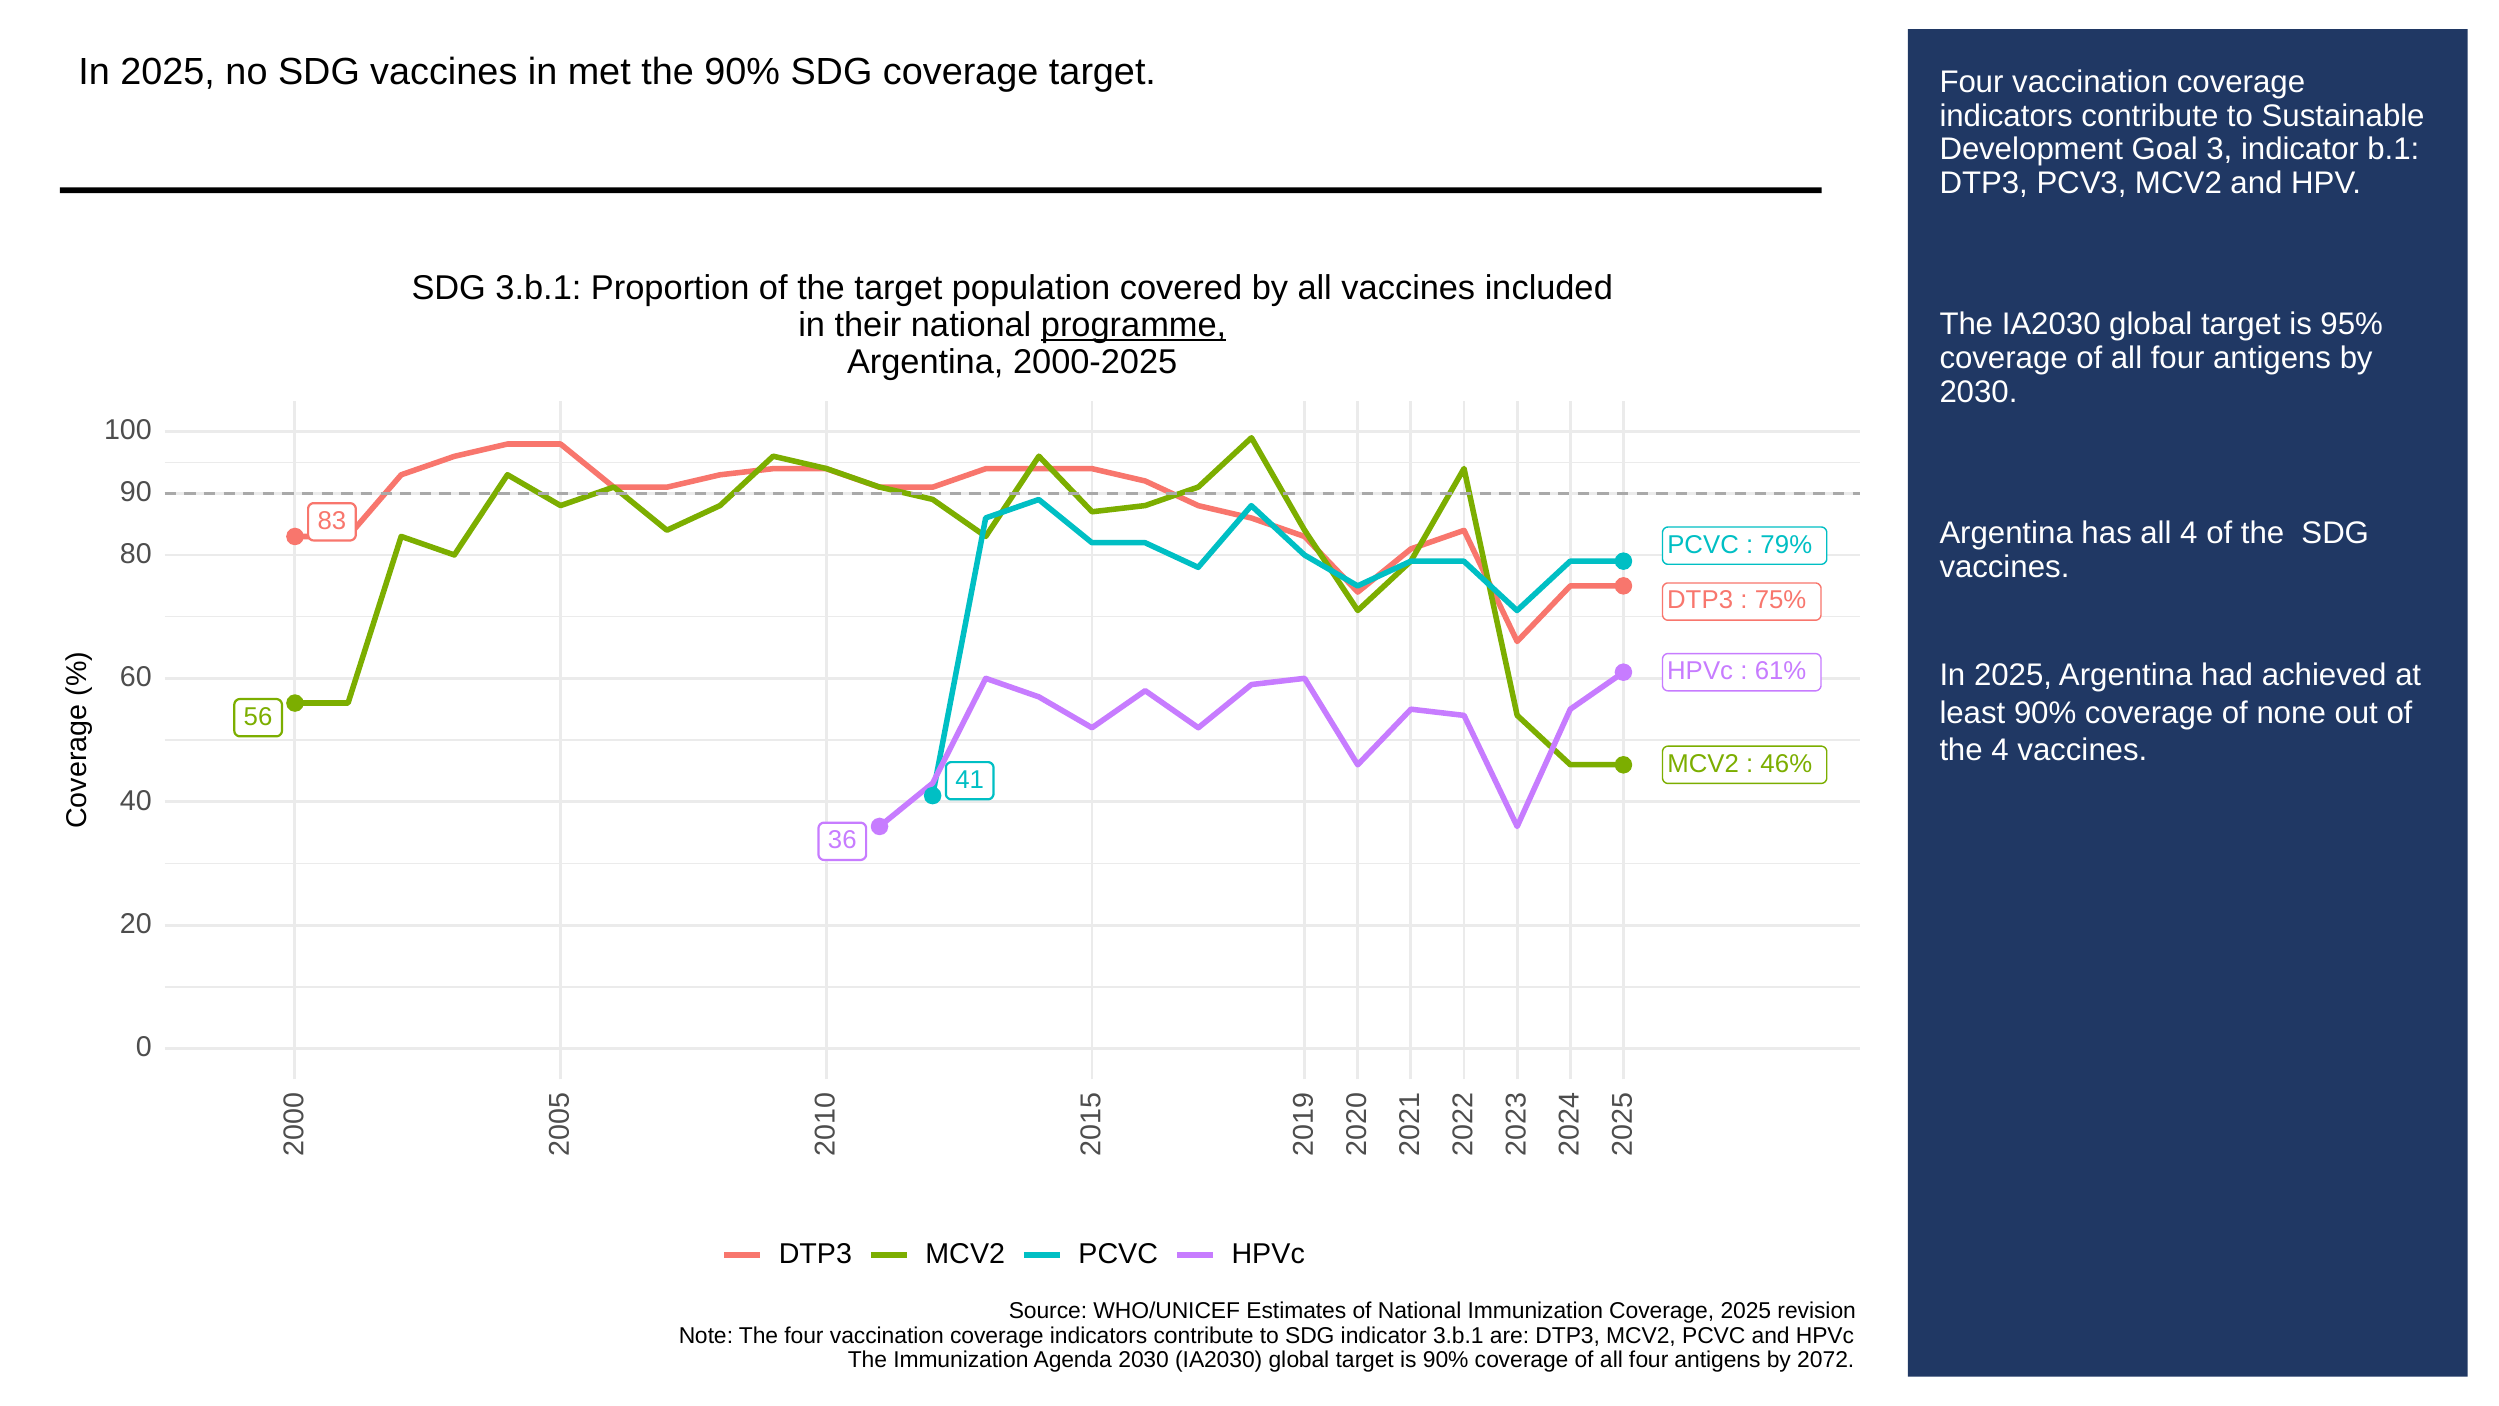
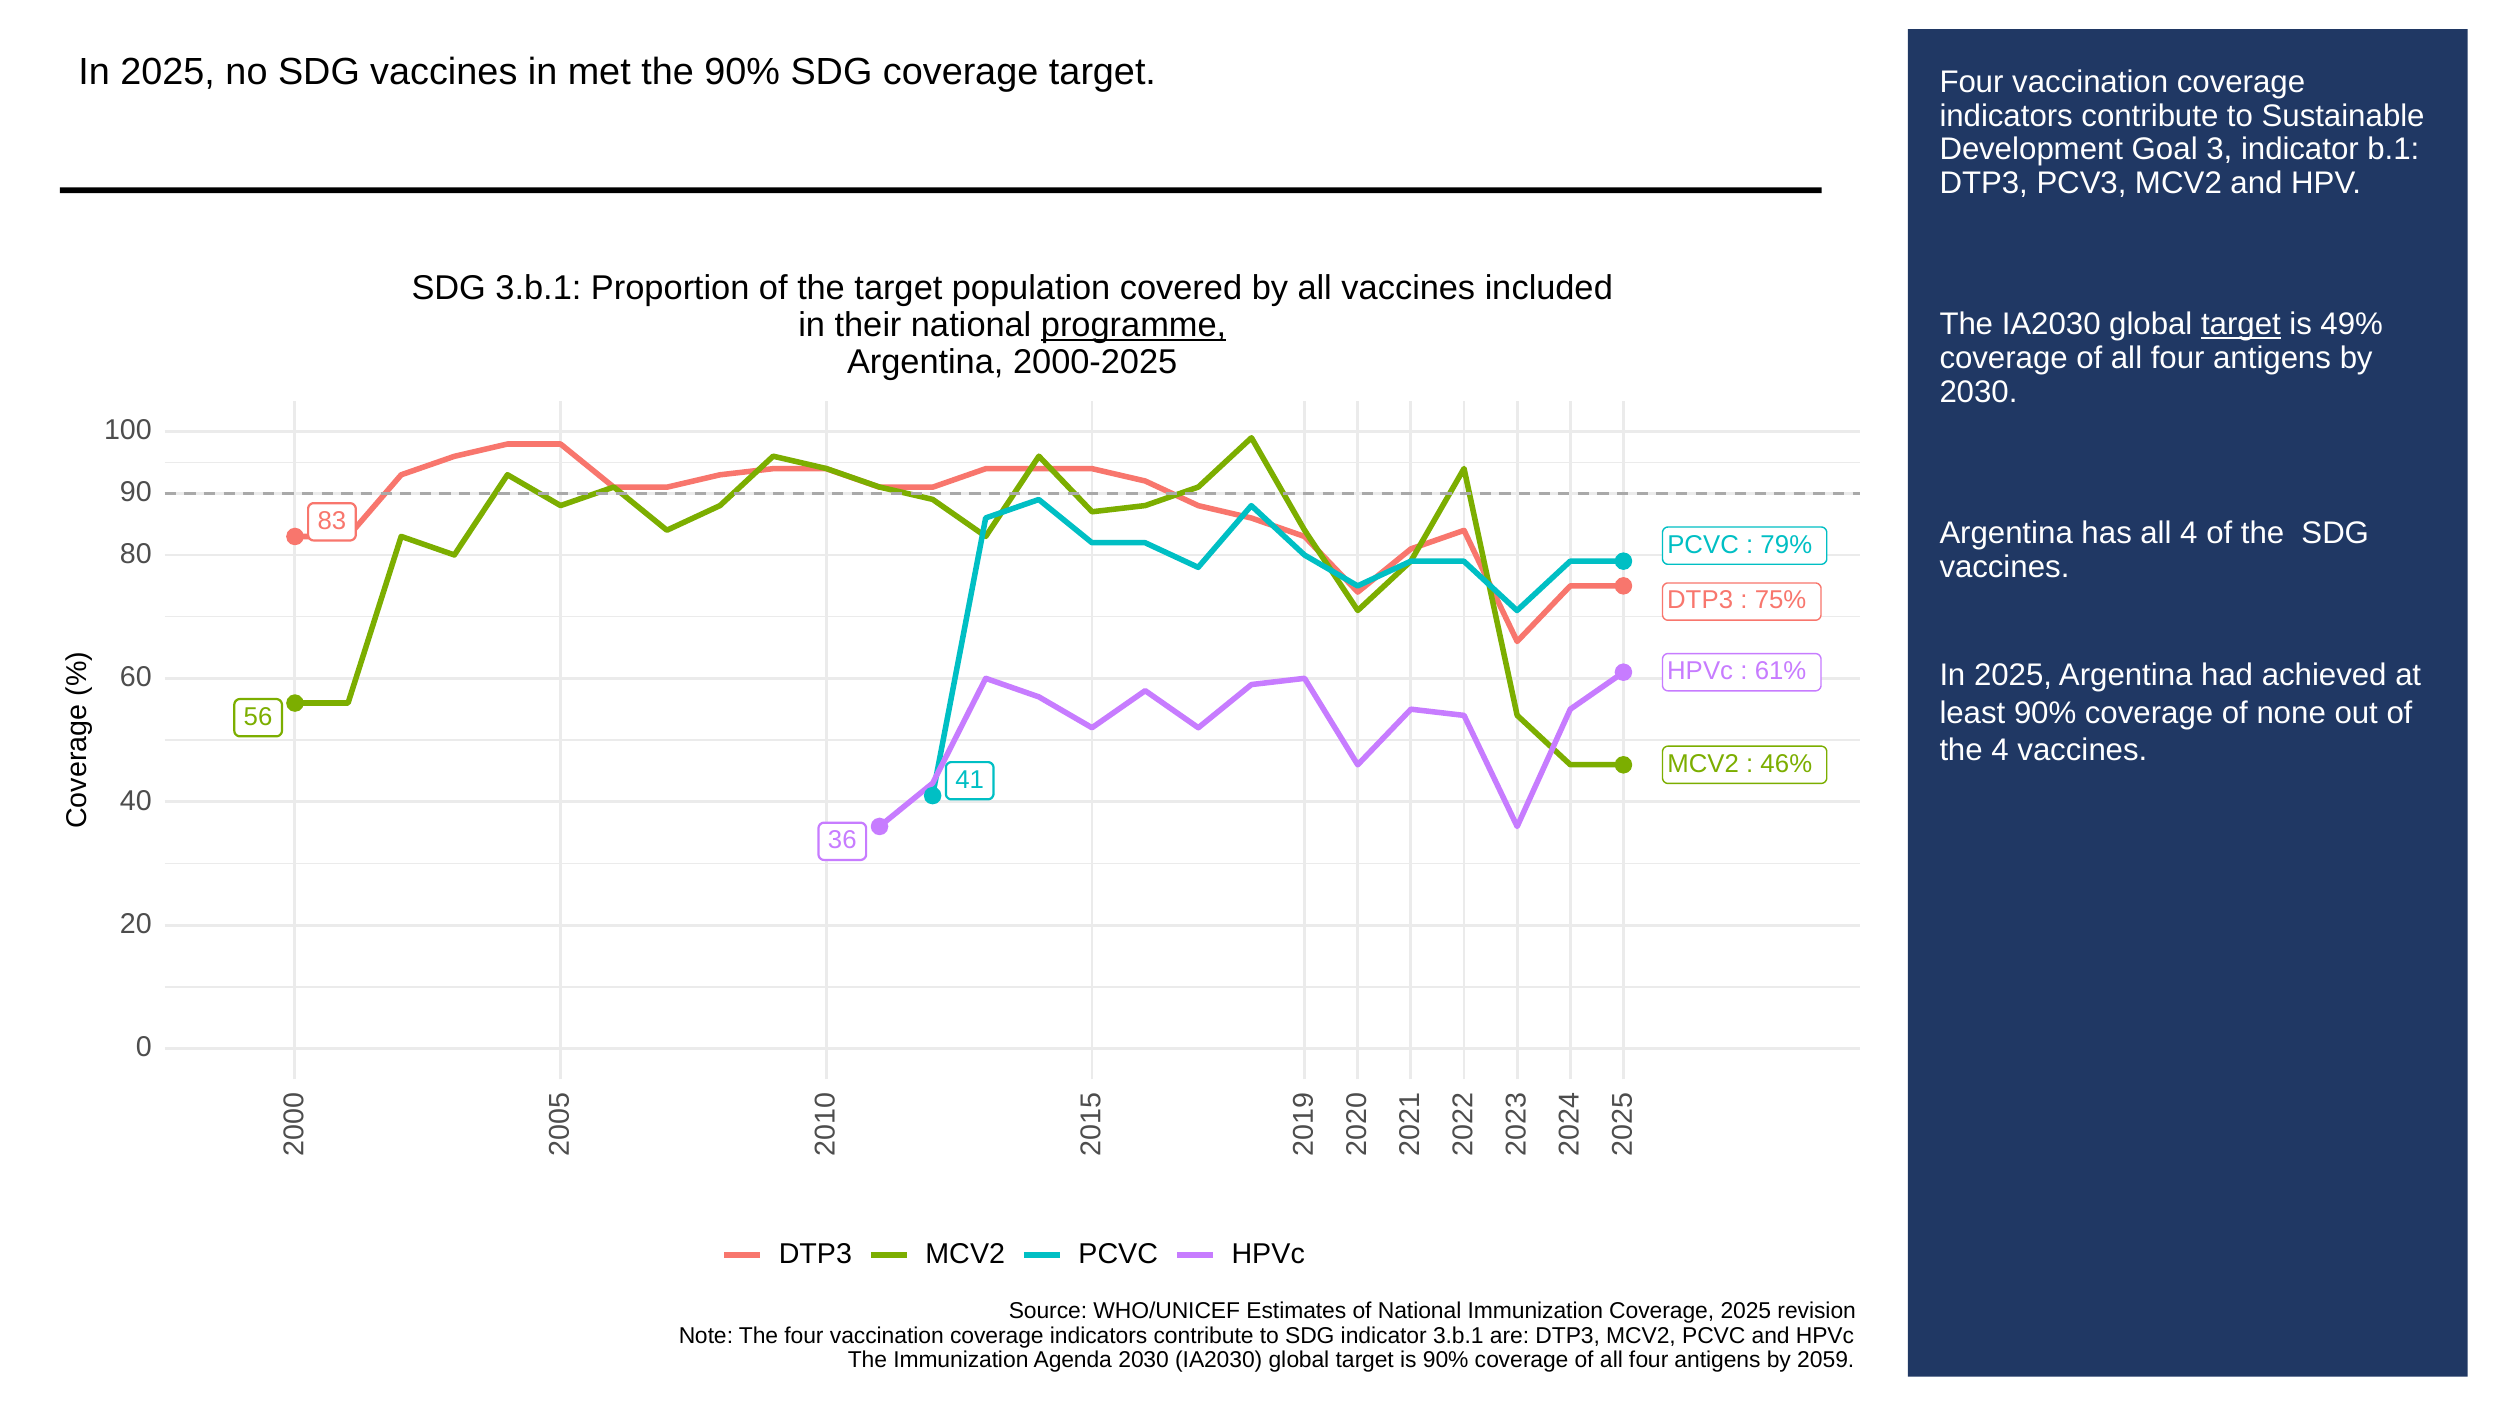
target underline: none -> present (2241, 325)
95%: 95% -> 49% (2352, 325)
2072: 2072 -> 2059 (1826, 1360)
